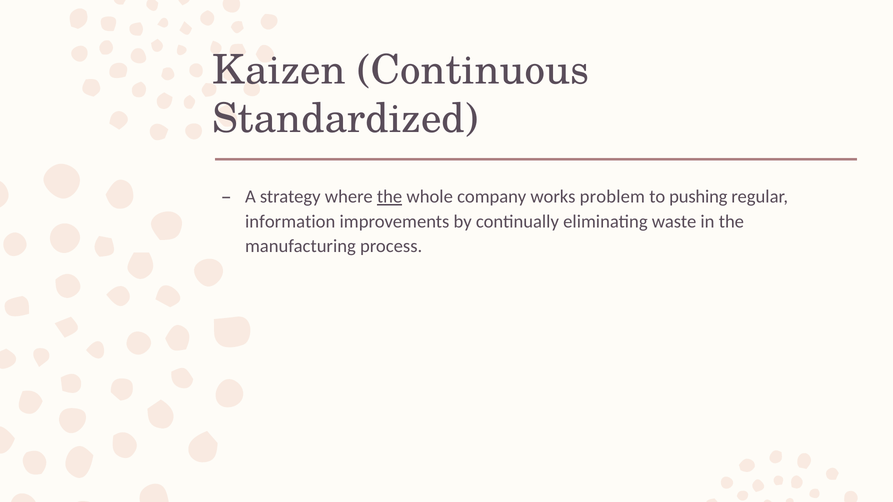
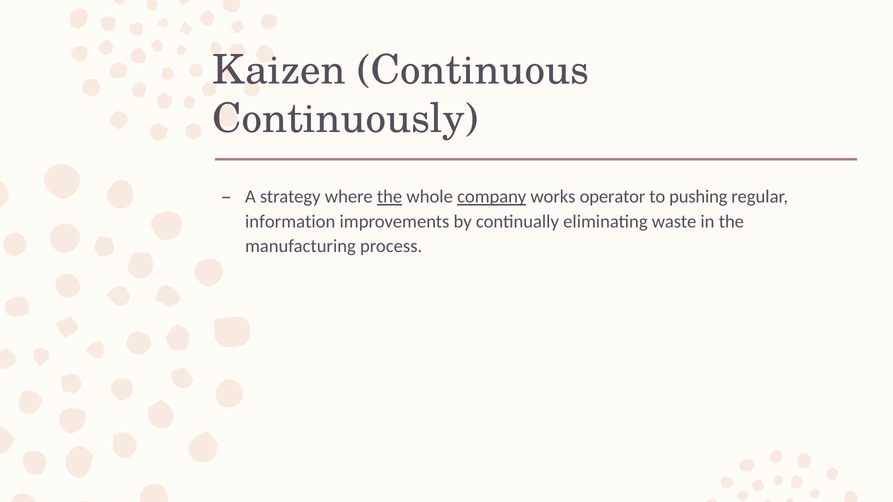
Standardized: Standardized -> Continuously (345, 119)
company underline: none -> present (492, 197)
problem: problem -> operator (613, 197)
